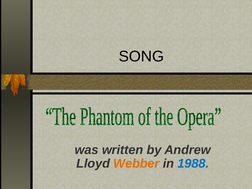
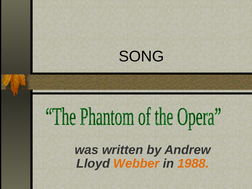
1988 colour: blue -> orange (193, 163)
